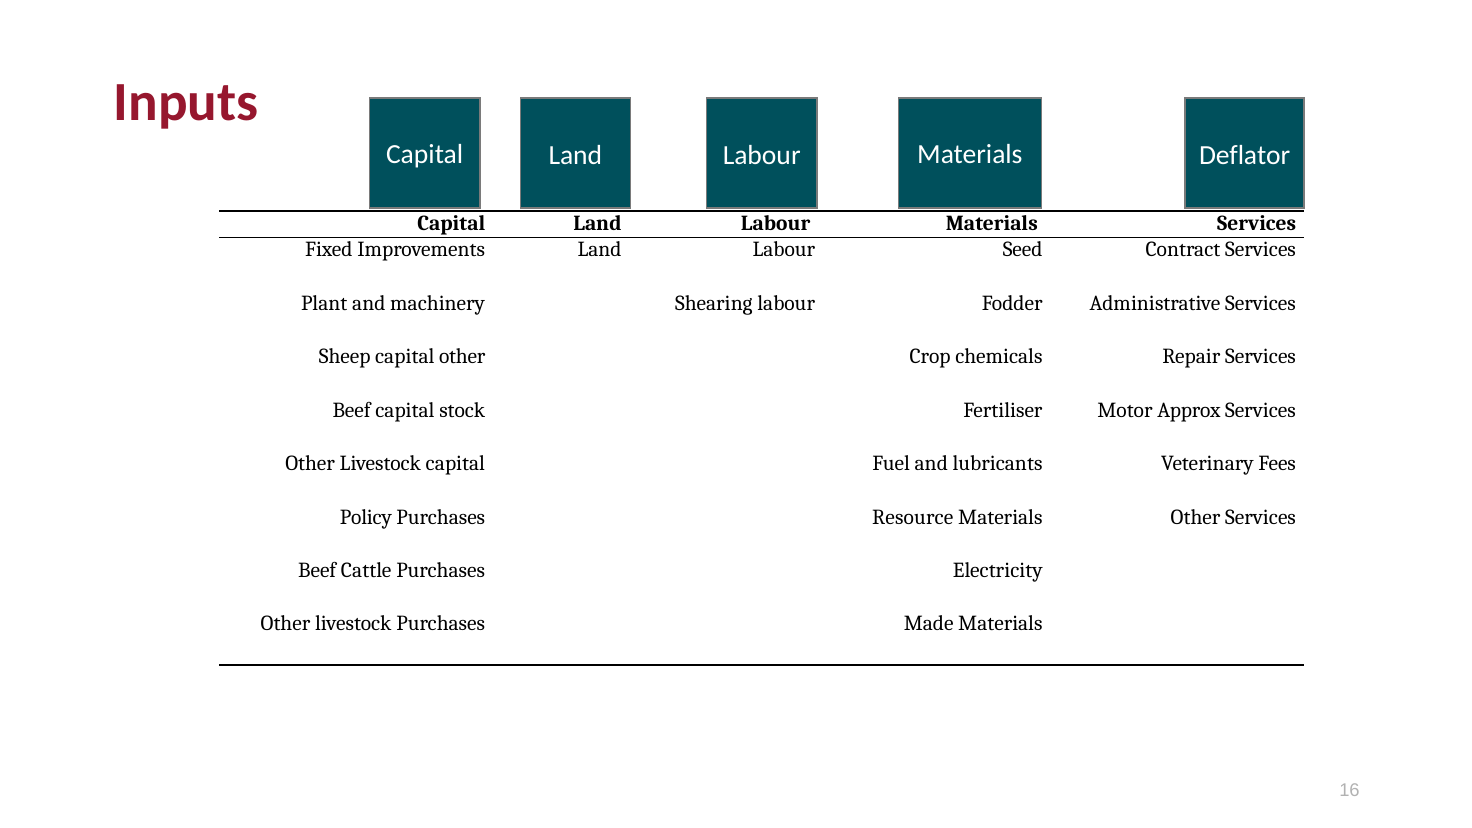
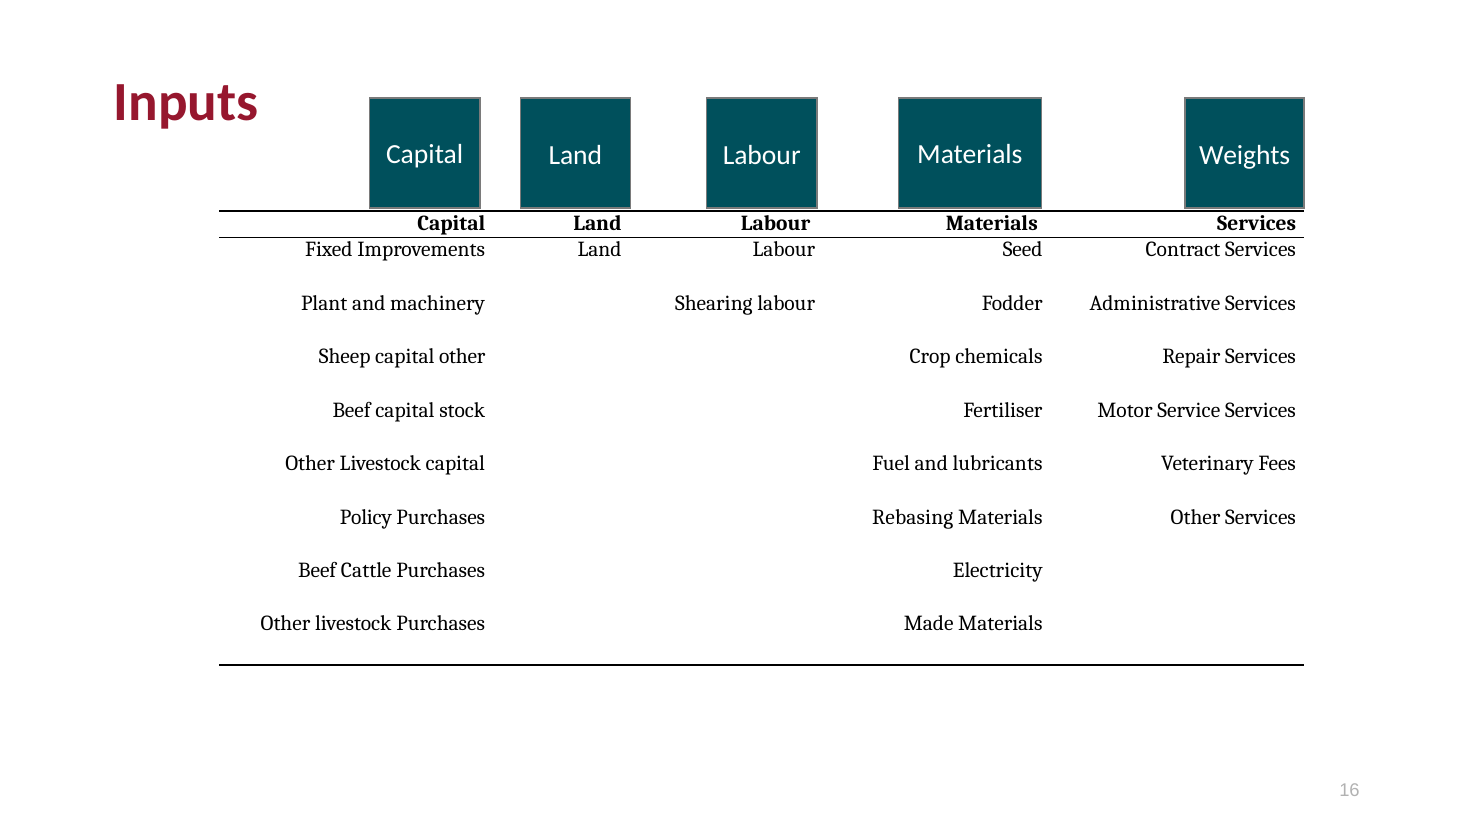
Deflator: Deflator -> Weights (1245, 155)
Approx: Approx -> Service (1189, 410)
Resource: Resource -> Rebasing (913, 517)
